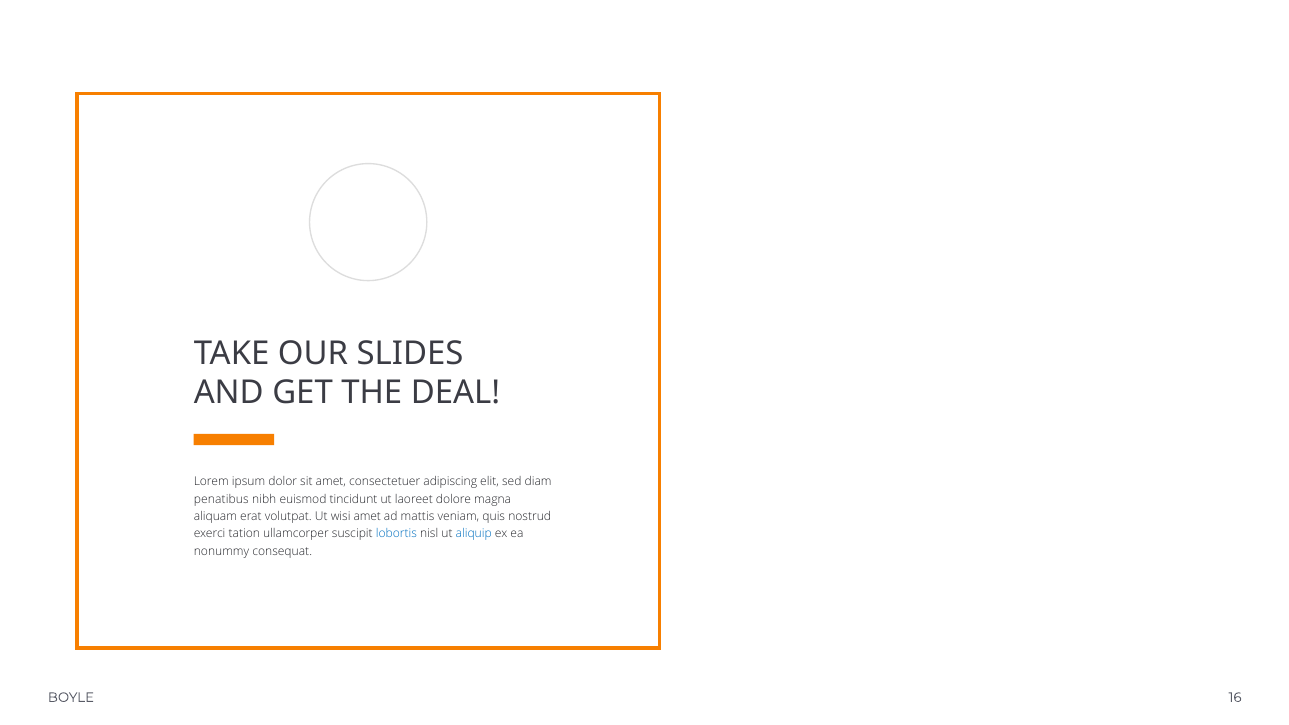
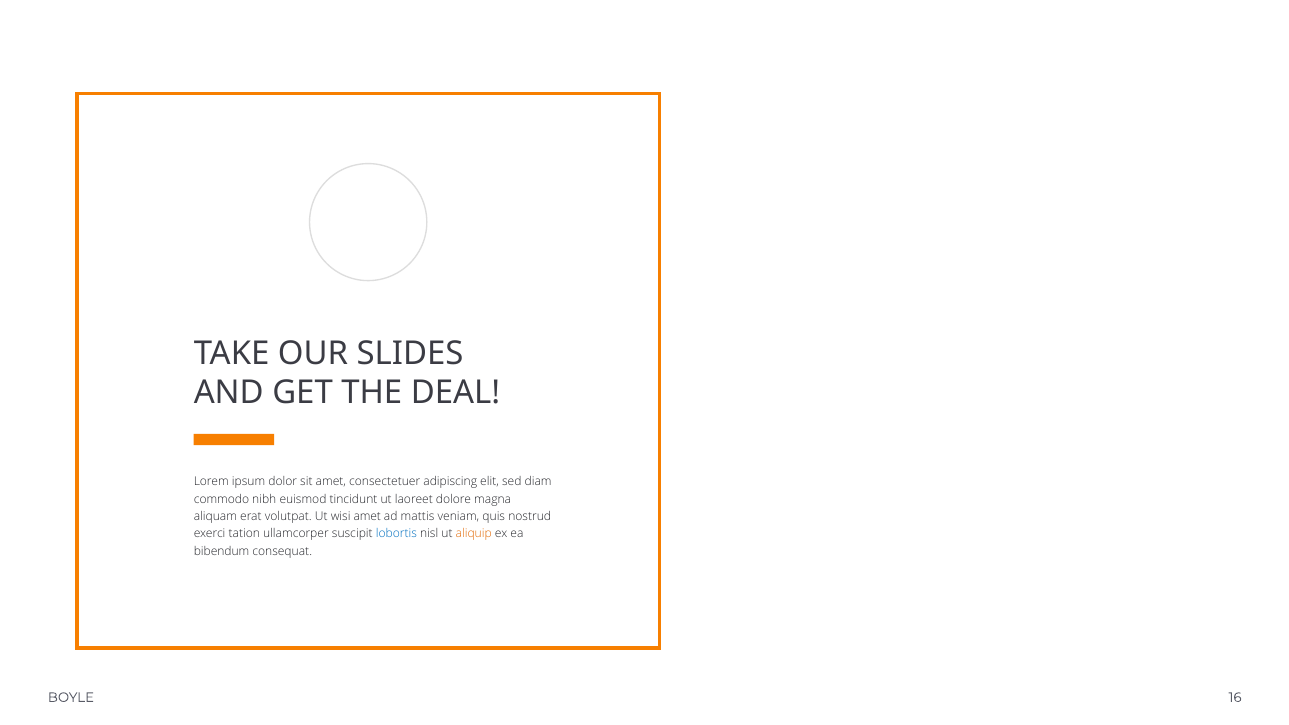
penatibus: penatibus -> commodo (221, 499)
aliquip colour: blue -> orange (474, 534)
nonummy: nonummy -> bibendum (222, 551)
